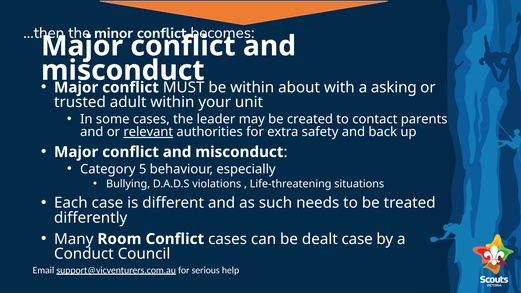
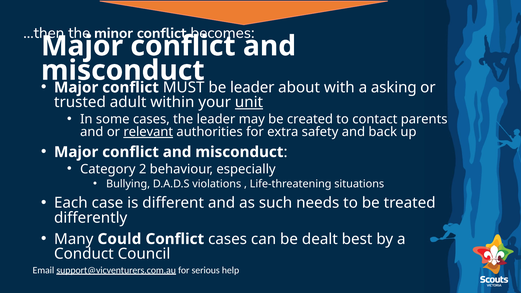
be within: within -> leader (252, 87)
unit underline: none -> present (249, 102)
5: 5 -> 2 (143, 169)
Room: Room -> Could (119, 239)
dealt case: case -> best (357, 239)
